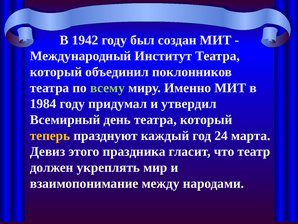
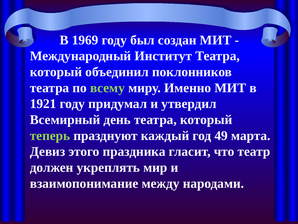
1942: 1942 -> 1969 (85, 40)
1984: 1984 -> 1921 (43, 104)
теперь colour: yellow -> light green (50, 135)
24: 24 -> 49 (221, 135)
